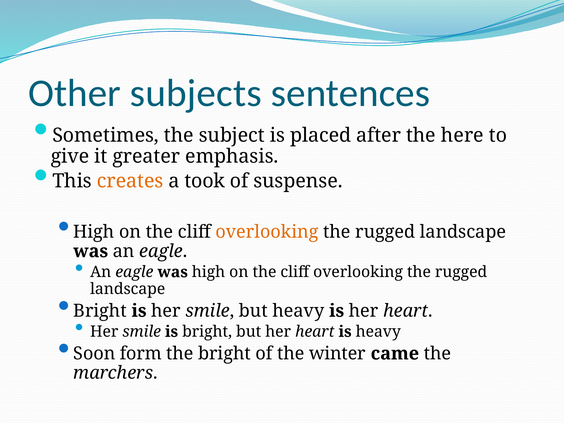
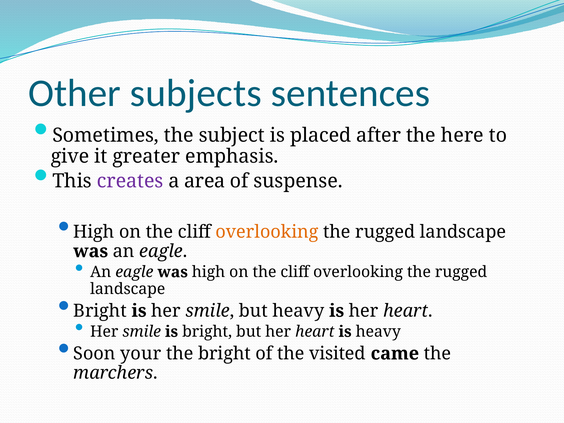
creates colour: orange -> purple (130, 181)
took: took -> area (205, 181)
form: form -> your (141, 354)
winter: winter -> visited (337, 354)
